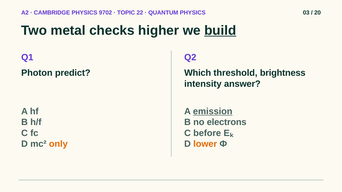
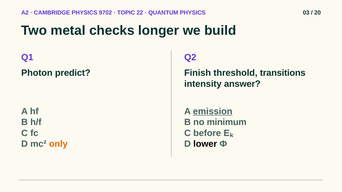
higher: higher -> longer (159, 31)
build underline: present -> none (220, 31)
Which: Which -> Finish (198, 73)
brightness: brightness -> transitions (283, 73)
electrons: electrons -> minimum (227, 122)
lower colour: orange -> black (205, 144)
